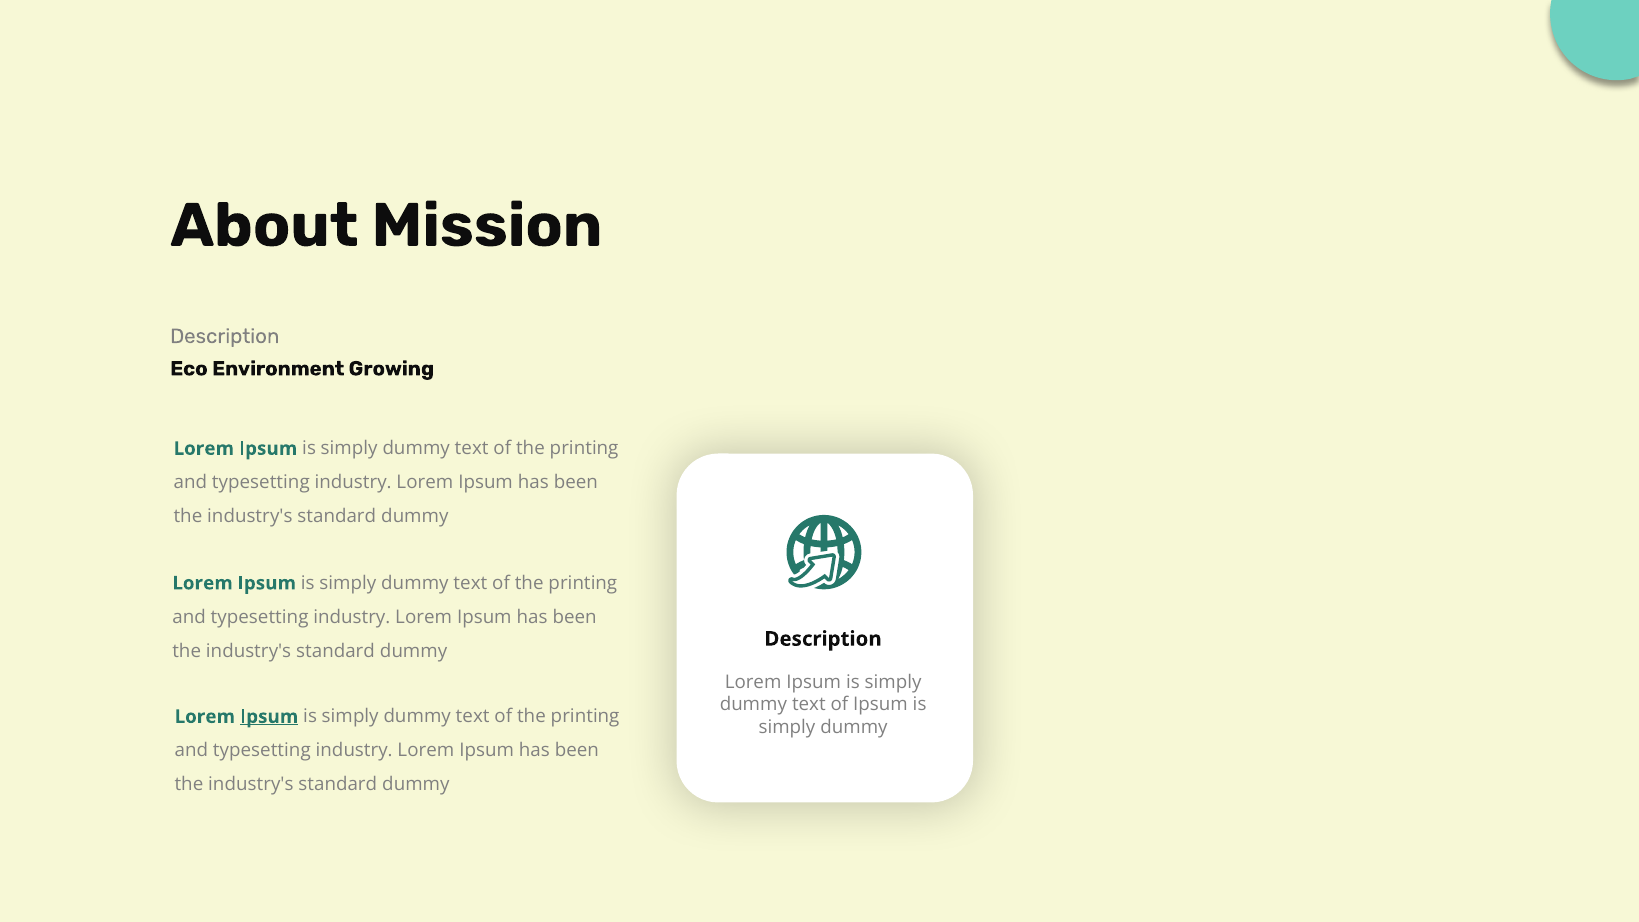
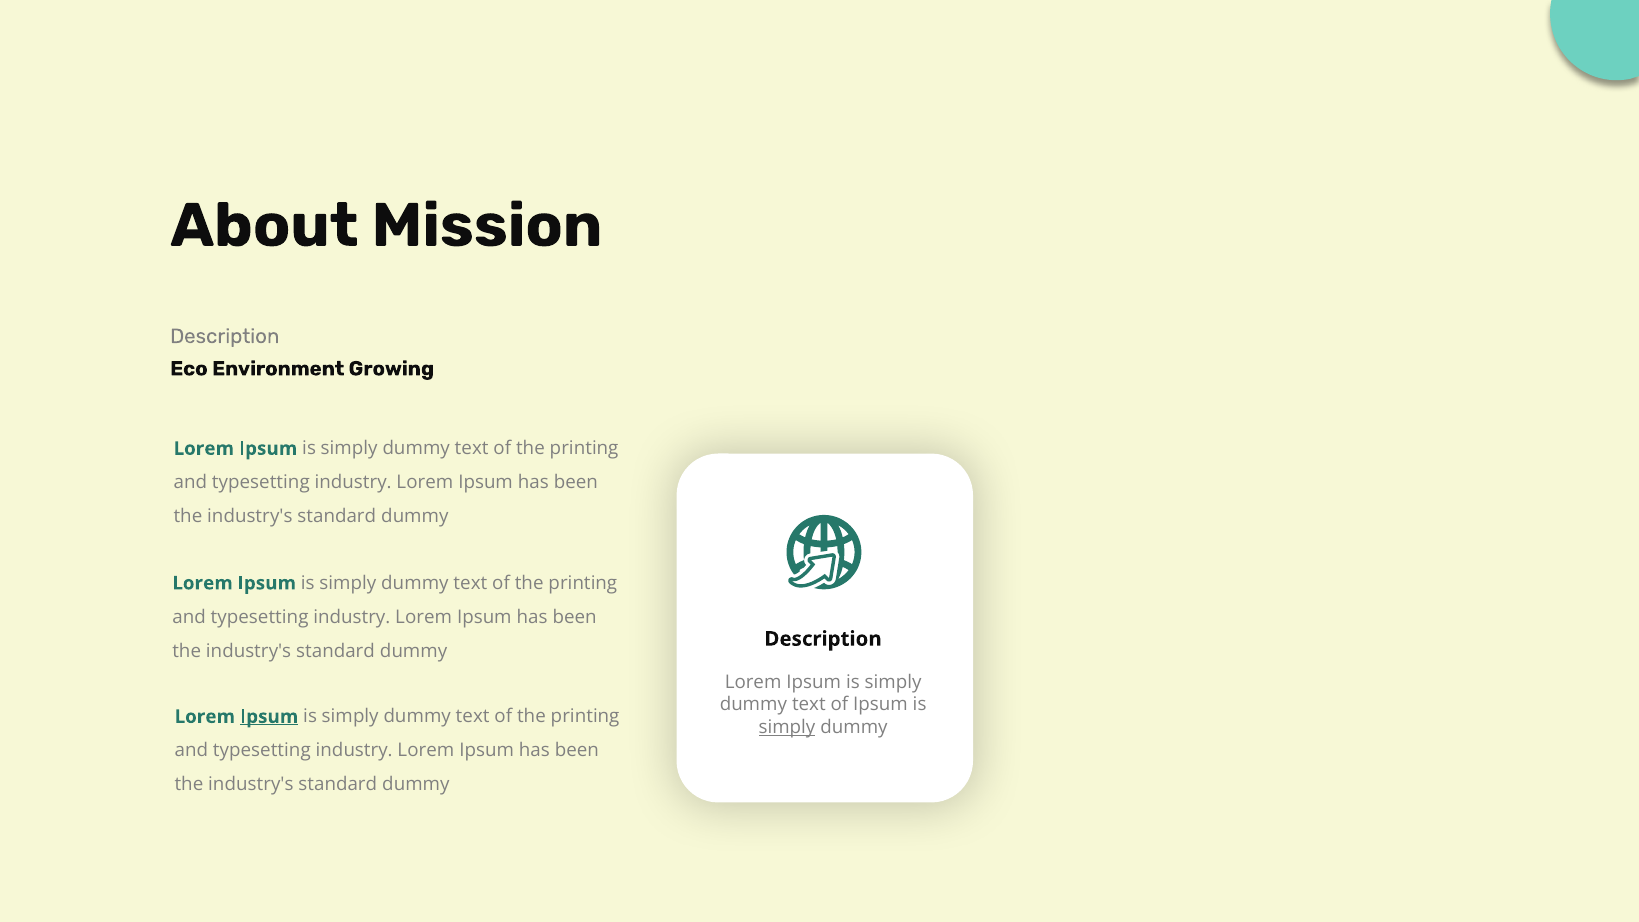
simply underline: none -> present (787, 727)
